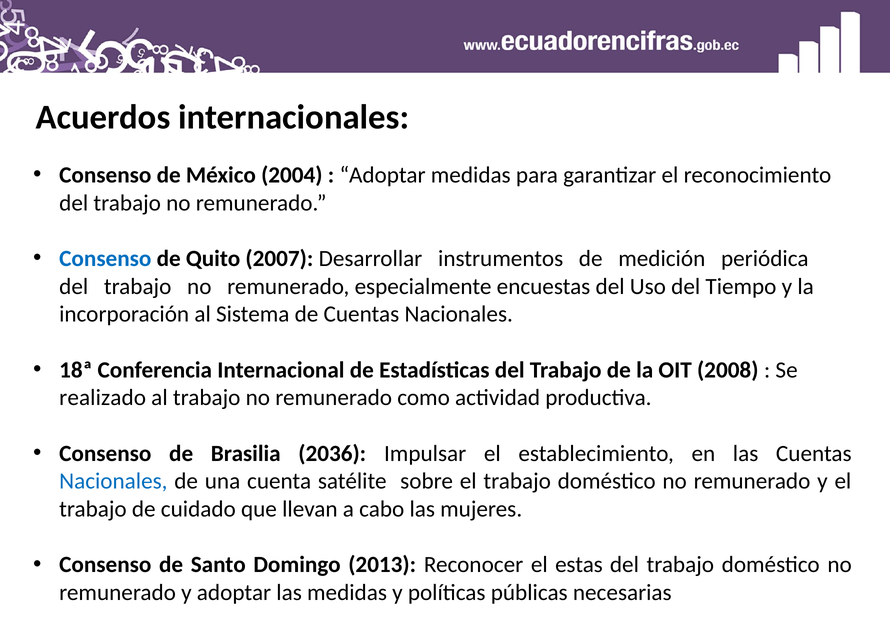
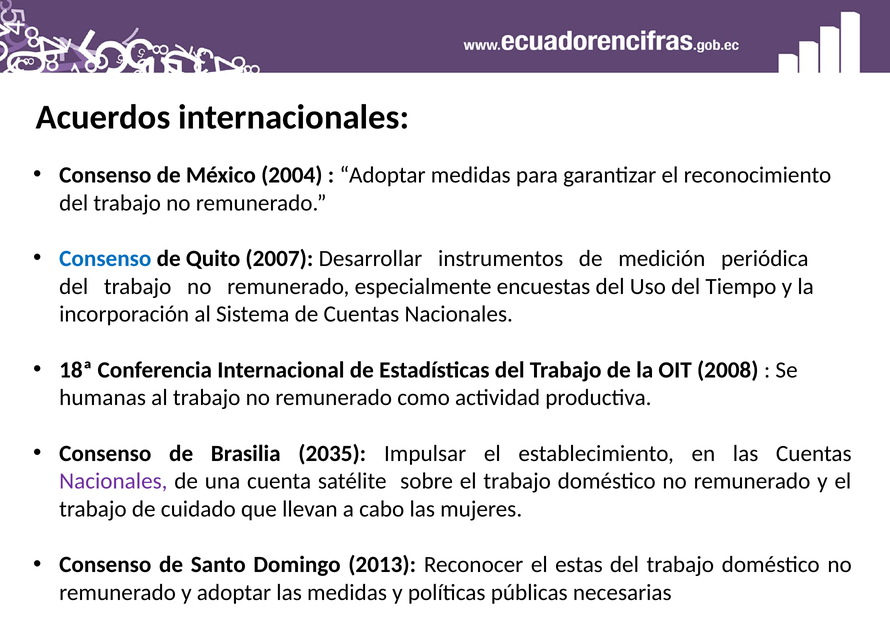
realizado: realizado -> humanas (103, 398)
2036: 2036 -> 2035 (332, 453)
Nacionales colour: blue -> purple (113, 481)
